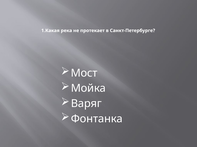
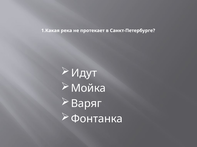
Мост: Мост -> Идут (84, 73)
